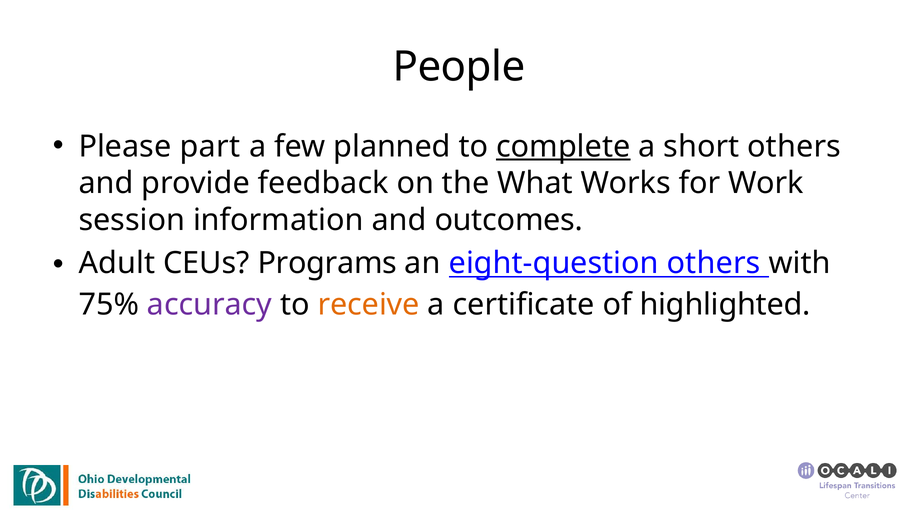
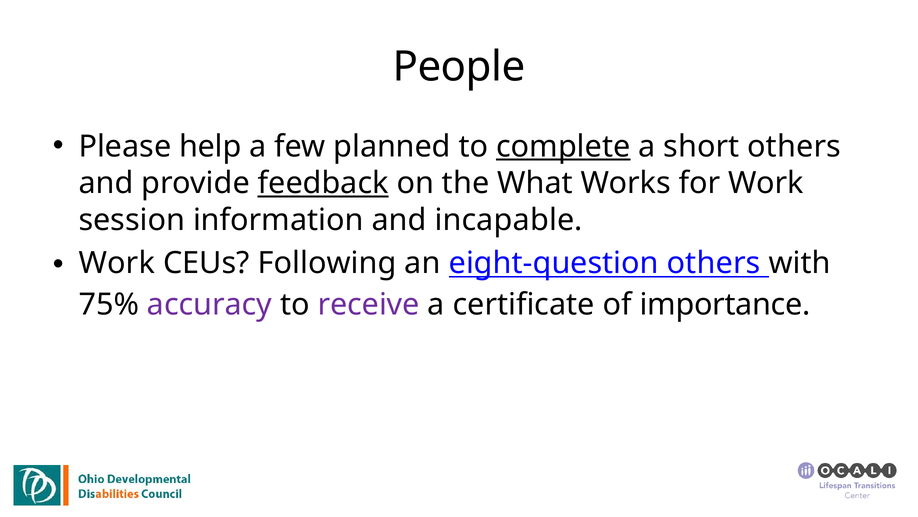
part: part -> help (210, 146)
feedback underline: none -> present (323, 183)
outcomes: outcomes -> incapable (509, 220)
Adult: Adult -> Work (117, 263)
Programs: Programs -> Following (327, 263)
receive colour: orange -> purple (369, 304)
highlighted: highlighted -> importance (725, 304)
